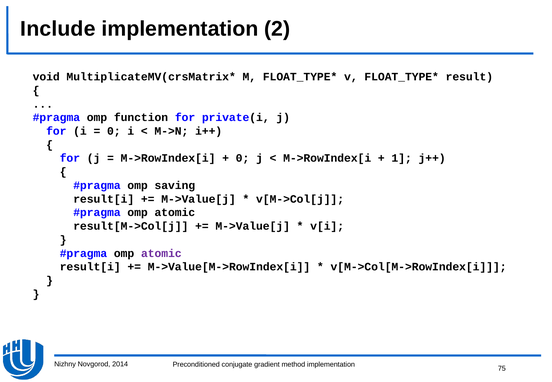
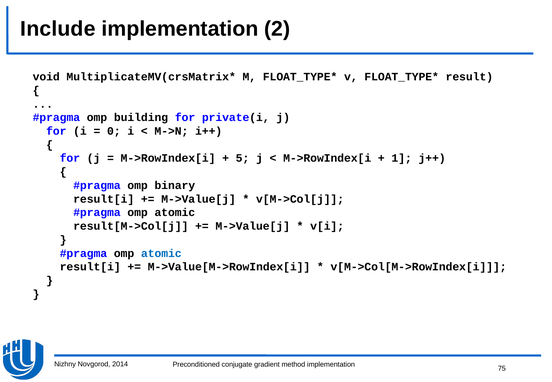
function: function -> building (141, 118)
0: 0 -> 5 (243, 158)
saving: saving -> binary (175, 185)
atomic colour: purple -> blue (161, 253)
